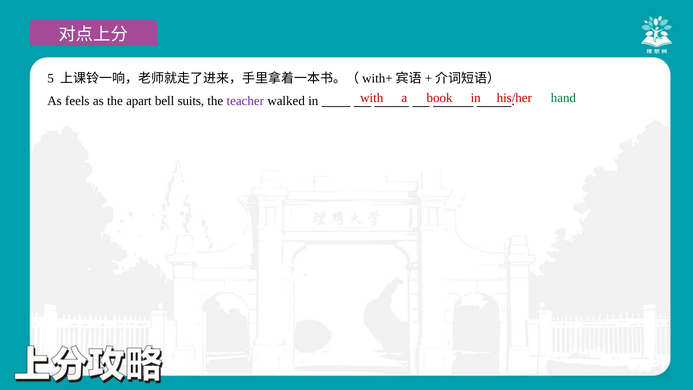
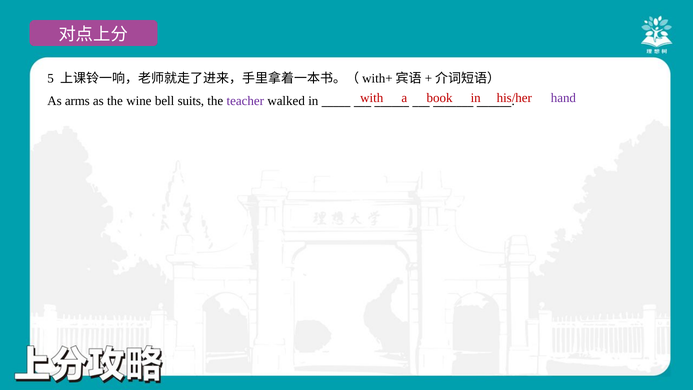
hand colour: green -> purple (563, 98)
feels: feels -> arms (77, 101)
apart: apart -> wine (139, 101)
